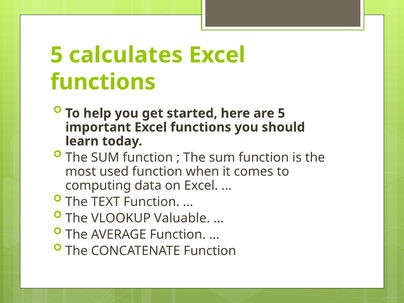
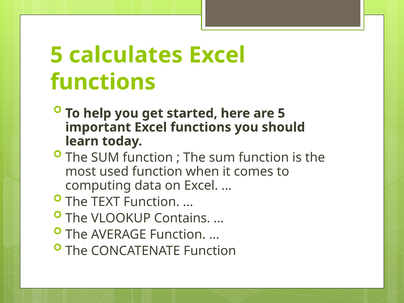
Valuable: Valuable -> Contains (182, 218)
